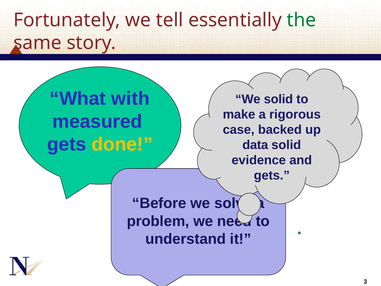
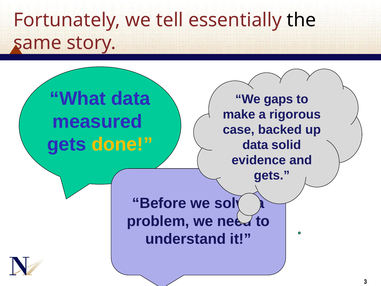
the colour: green -> black (301, 20)
What with: with -> data (131, 99)
We solid: solid -> gaps (278, 99)
